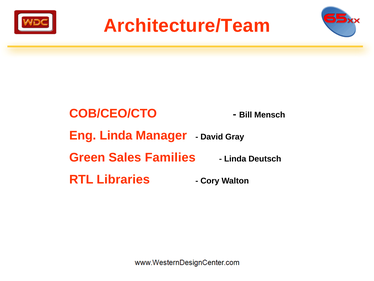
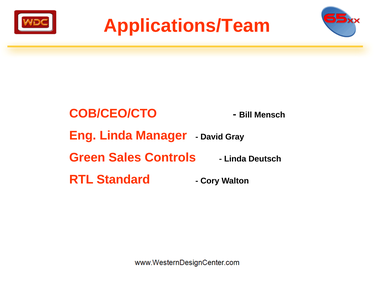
Architecture/Team: Architecture/Team -> Applications/Team (187, 26)
Families: Families -> Controls (170, 157)
Libraries: Libraries -> Standard (123, 179)
